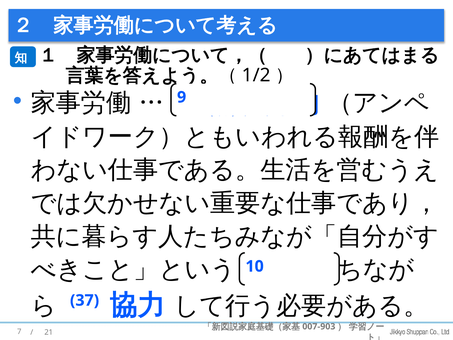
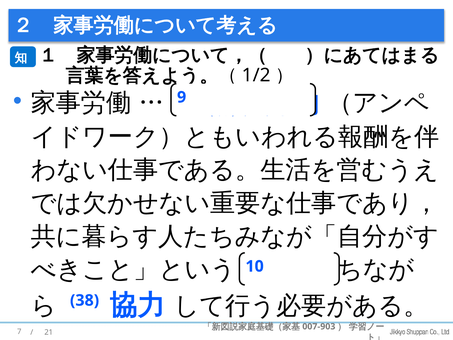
37: 37 -> 38 (85, 300)
